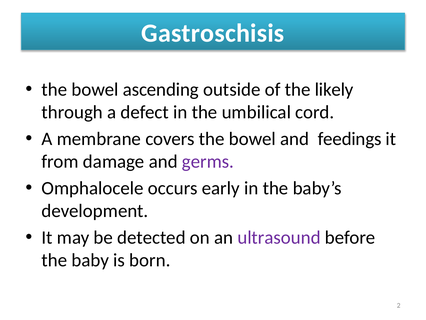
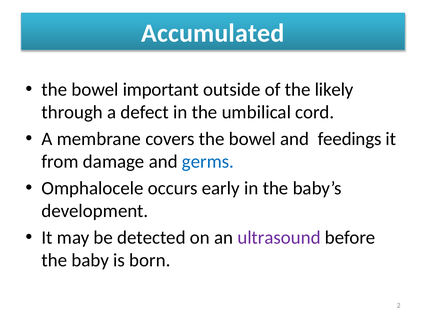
Gastroschisis: Gastroschisis -> Accumulated (213, 33)
ascending: ascending -> important (161, 89)
germs colour: purple -> blue (208, 161)
